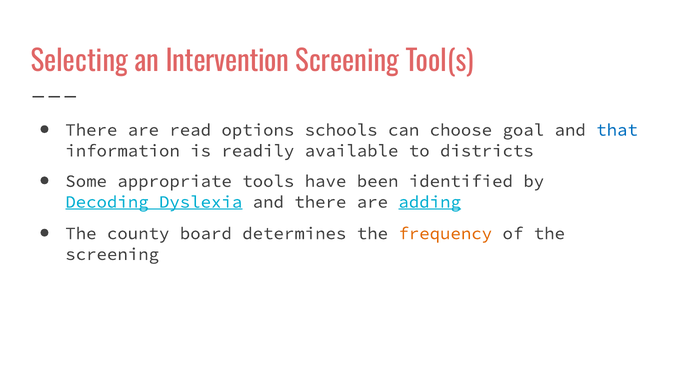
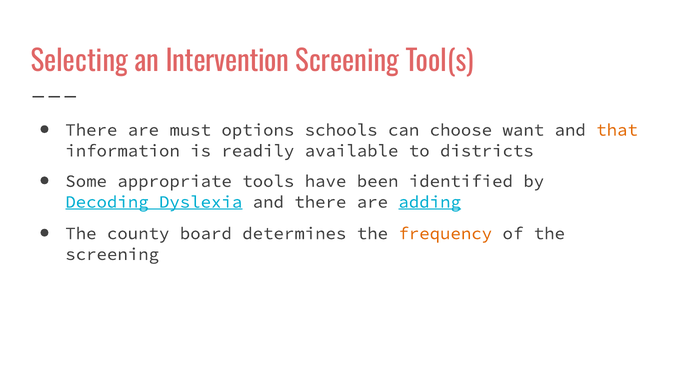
read: read -> must (190, 130)
goal: goal -> want (523, 130)
that colour: blue -> orange (617, 130)
